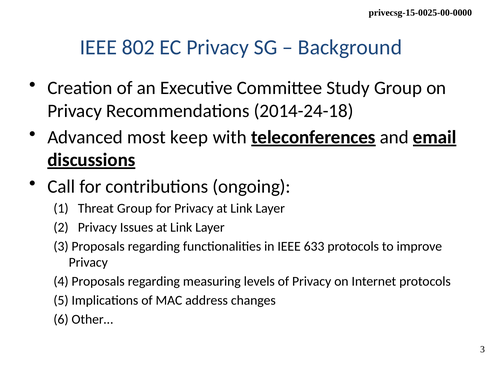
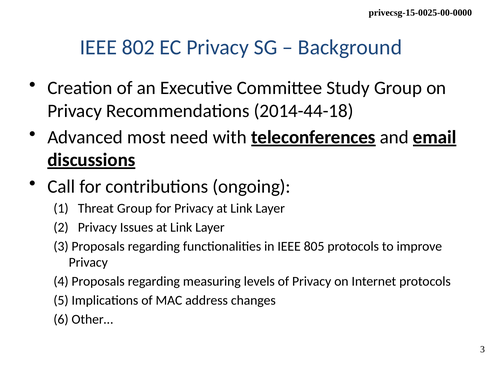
2014-24-18: 2014-24-18 -> 2014-44-18 (304, 111)
keep: keep -> need (189, 137)
633: 633 -> 805 (314, 246)
